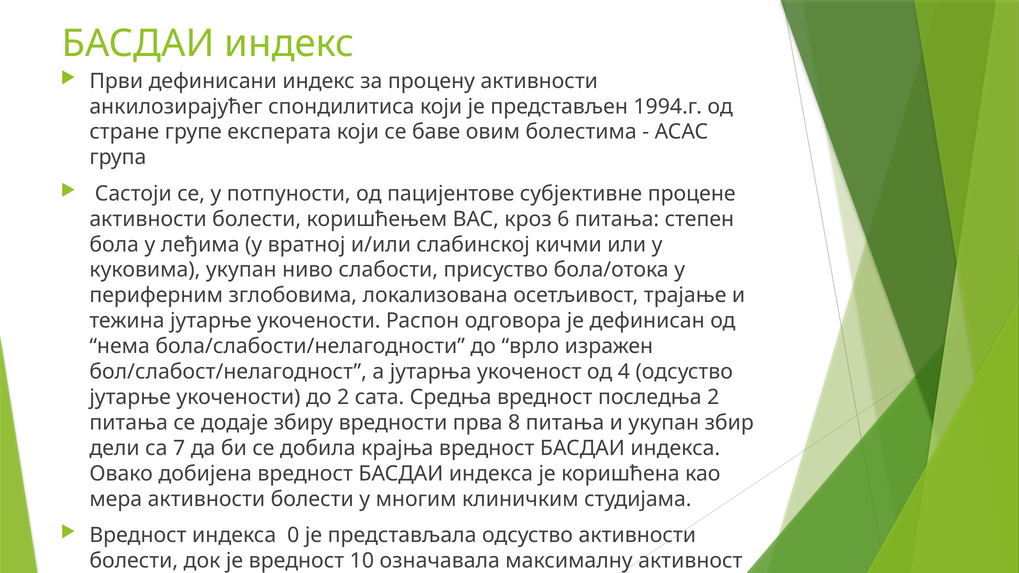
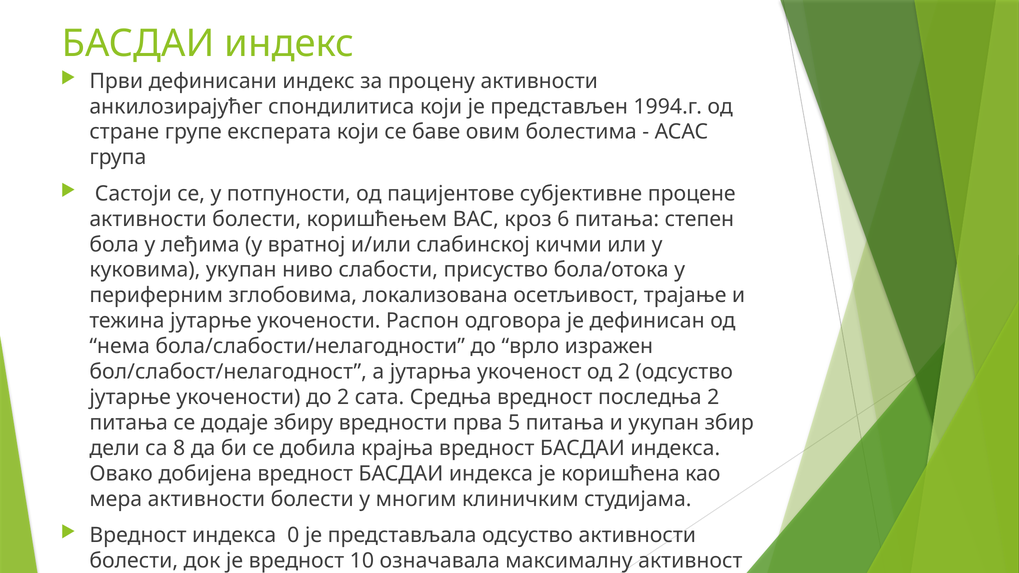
од 4: 4 -> 2 (624, 372)
8: 8 -> 5 (514, 423)
7: 7 -> 8 (179, 448)
